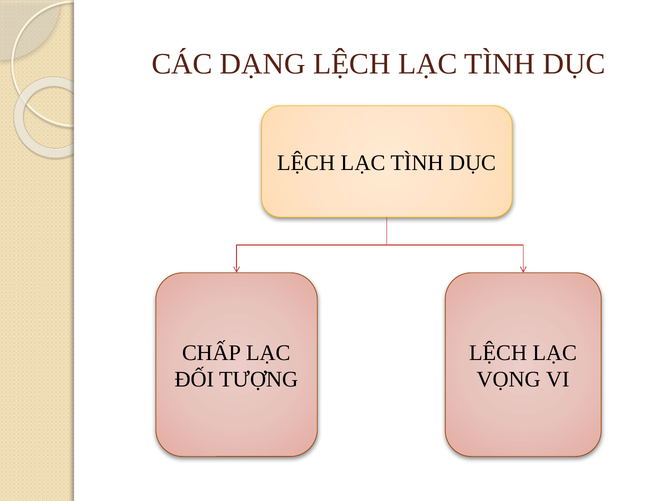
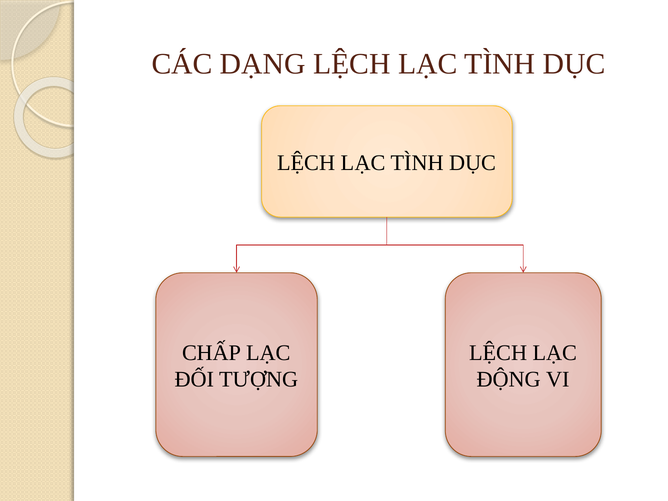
VỌNG: VỌNG -> ĐỘNG (509, 380)
